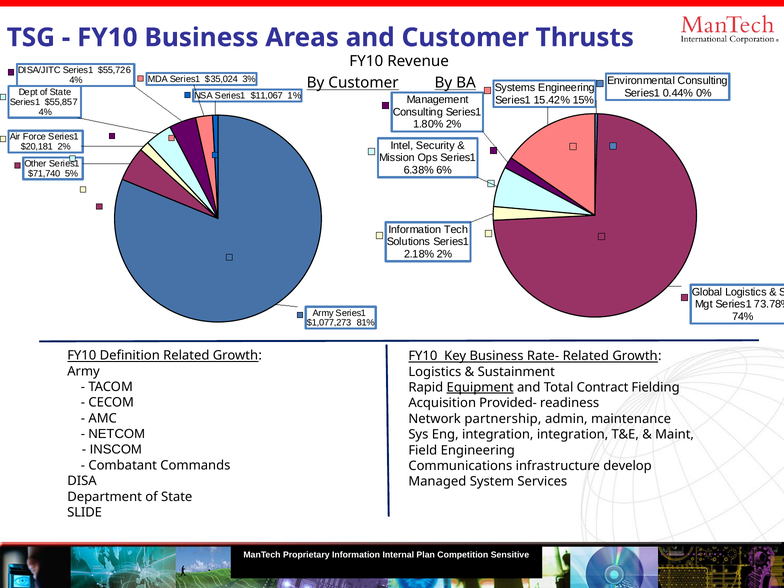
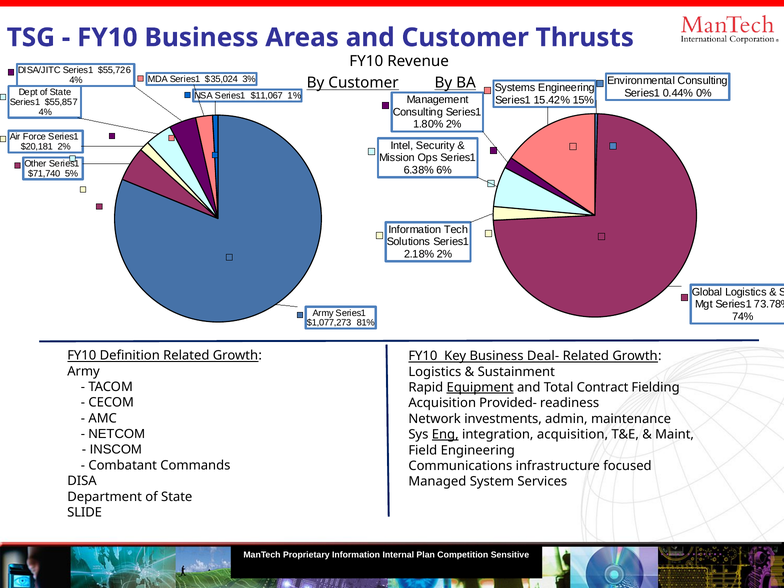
Rate-: Rate- -> Deal- (543, 356)
partnership: partnership -> investments (503, 419)
Eng underline: none -> present (445, 435)
integration integration: integration -> acquisition (573, 435)
develop: develop -> focused (628, 466)
